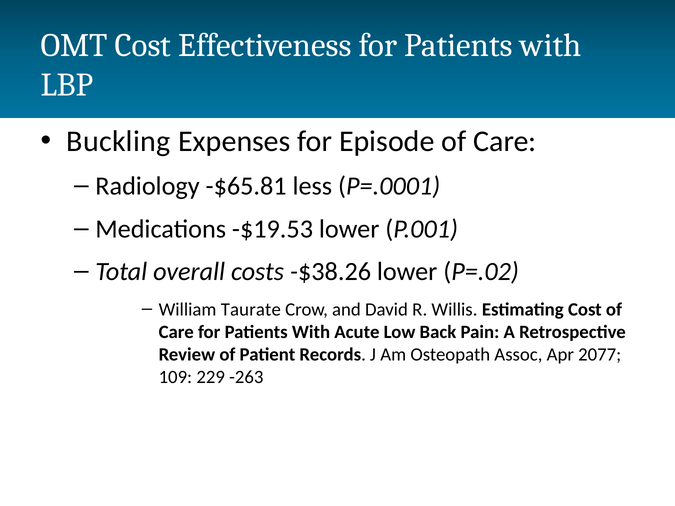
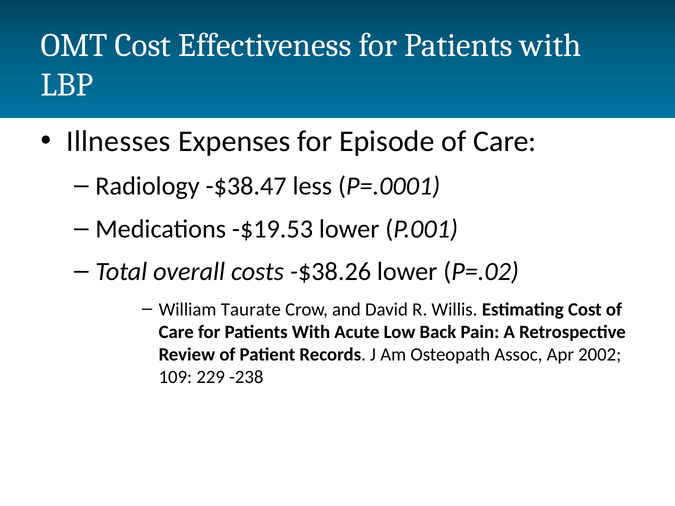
Buckling: Buckling -> Illnesses (118, 142)
-$65.81: -$65.81 -> -$38.47 (246, 186)
2077: 2077 -> 2002 (600, 355)
-263: -263 -> -238 (246, 377)
